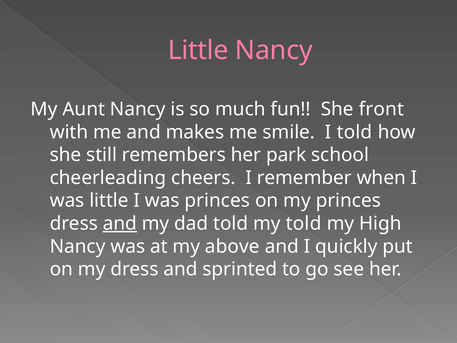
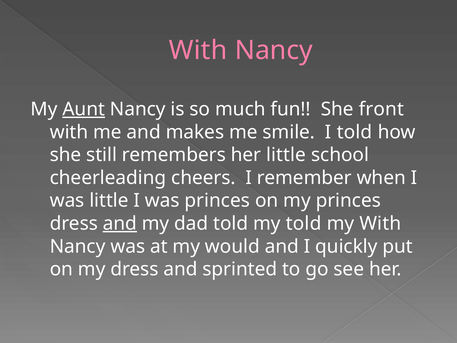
Little: Little -> With (198, 50)
Aunt underline: none -> present (84, 109)
her park: park -> little (286, 155)
my High: High -> With (380, 223)
above: above -> would (232, 246)
